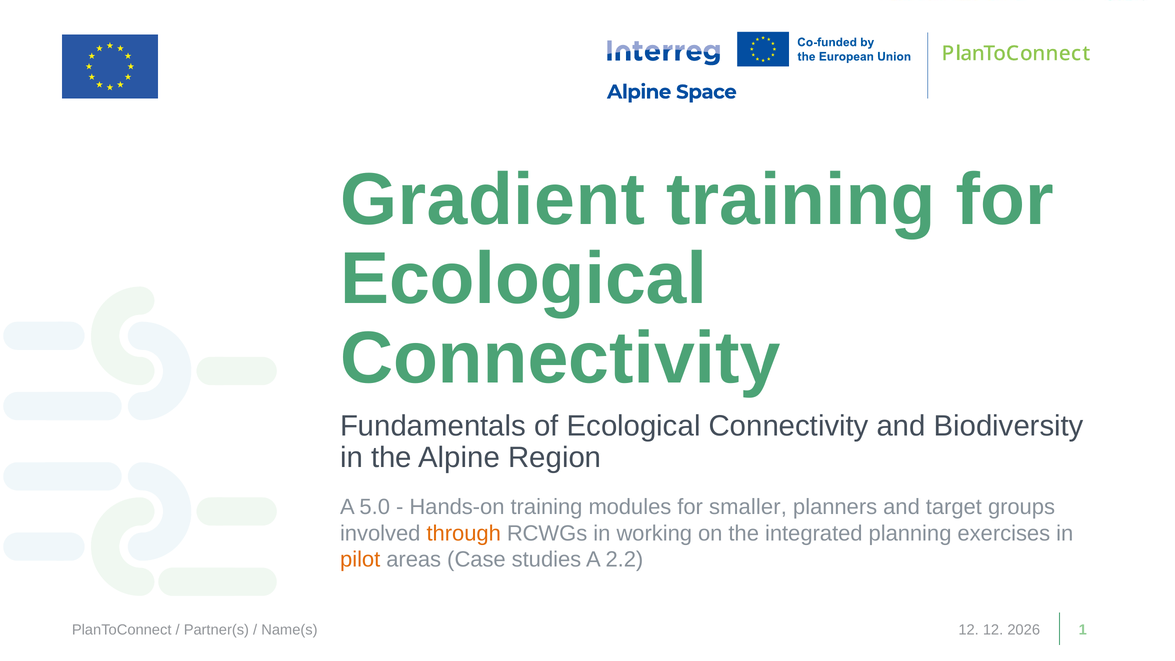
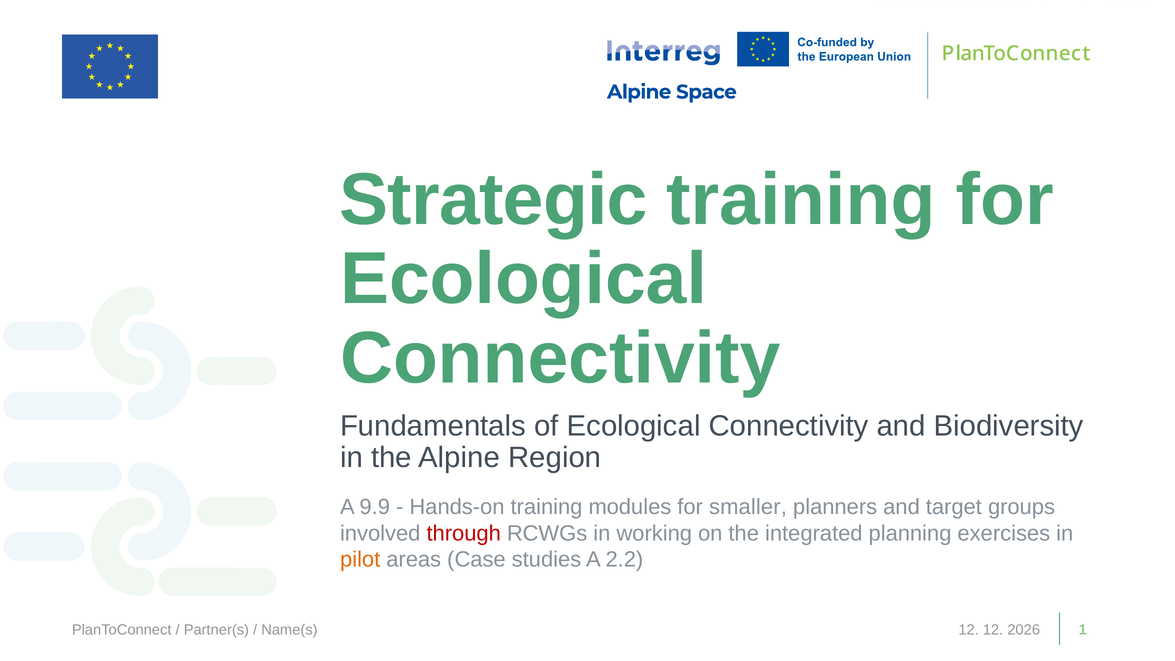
Gradient: Gradient -> Strategic (493, 200)
5.0: 5.0 -> 9.9 (375, 507)
through colour: orange -> red (464, 533)
